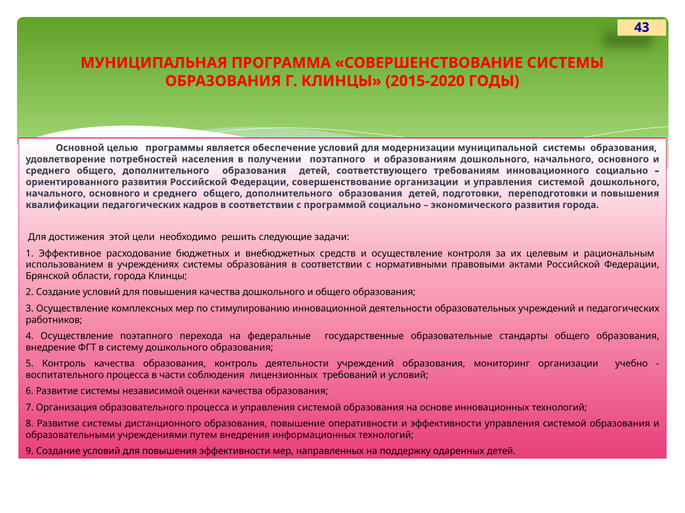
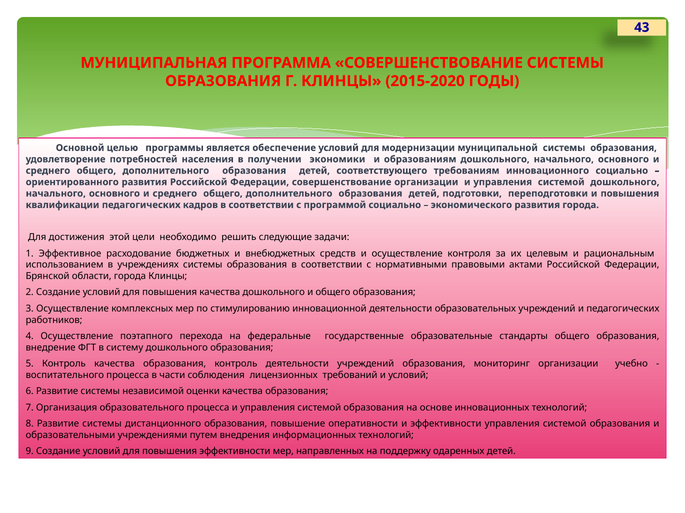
получении поэтапного: поэтапного -> экономики (337, 159)
